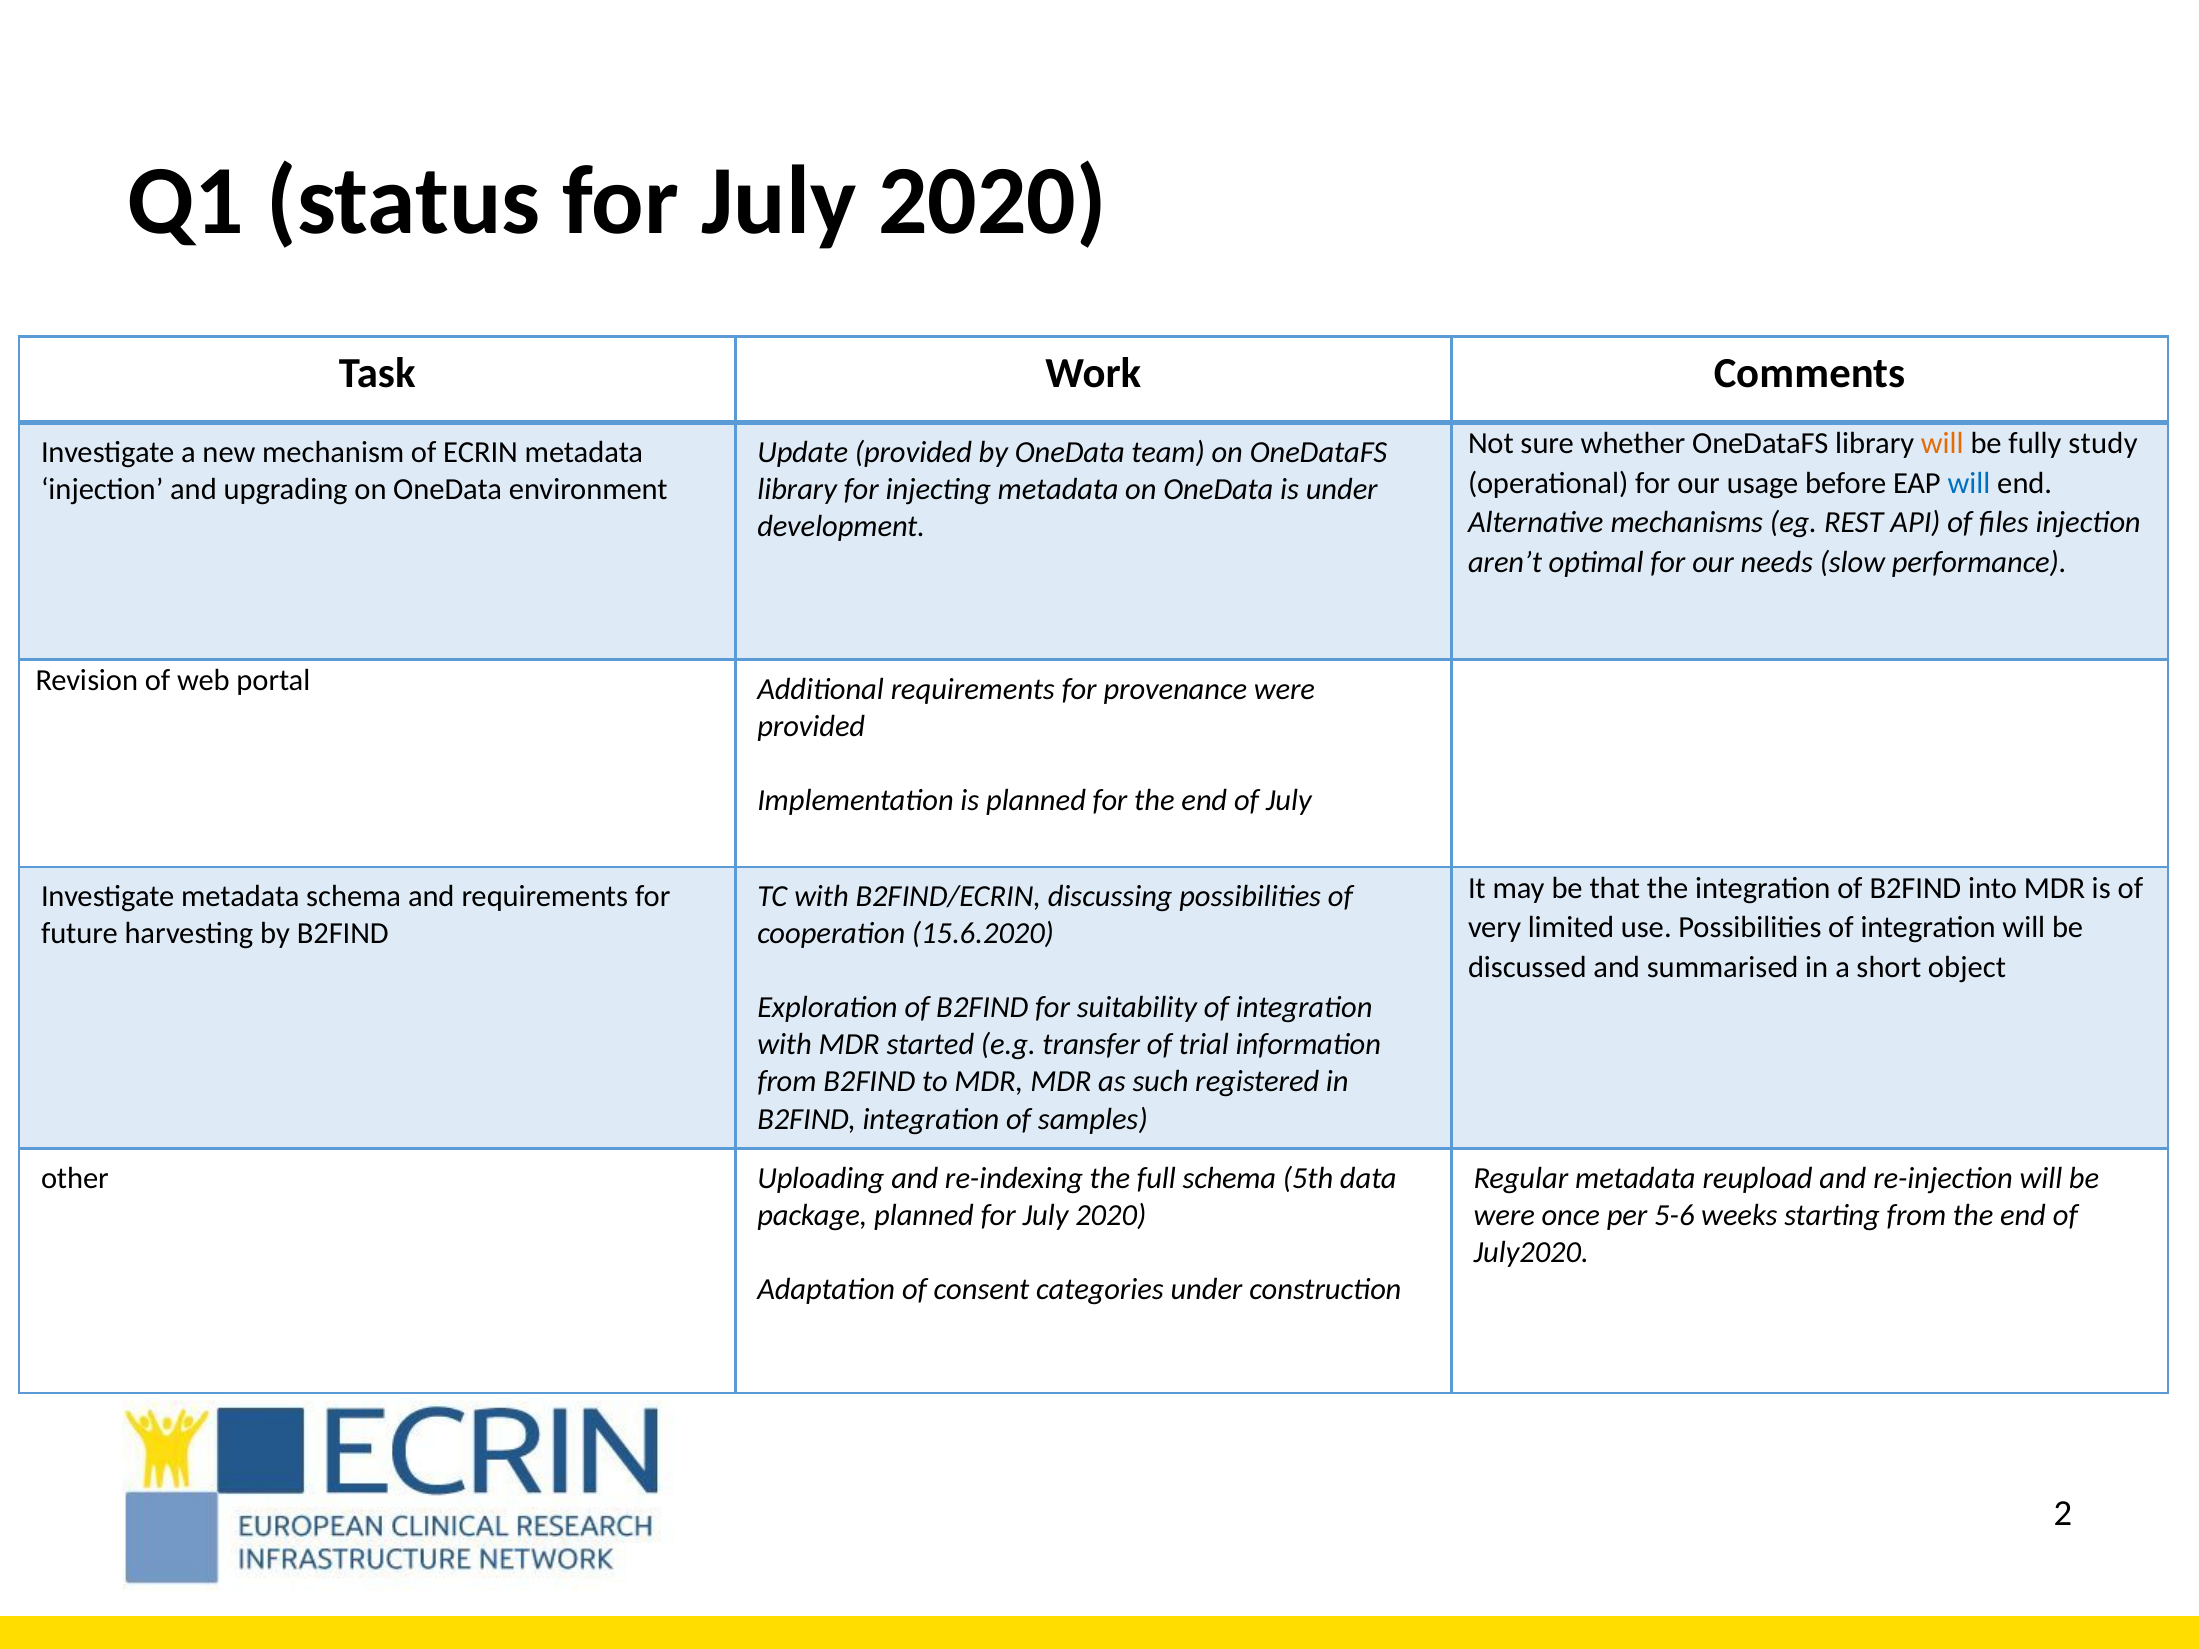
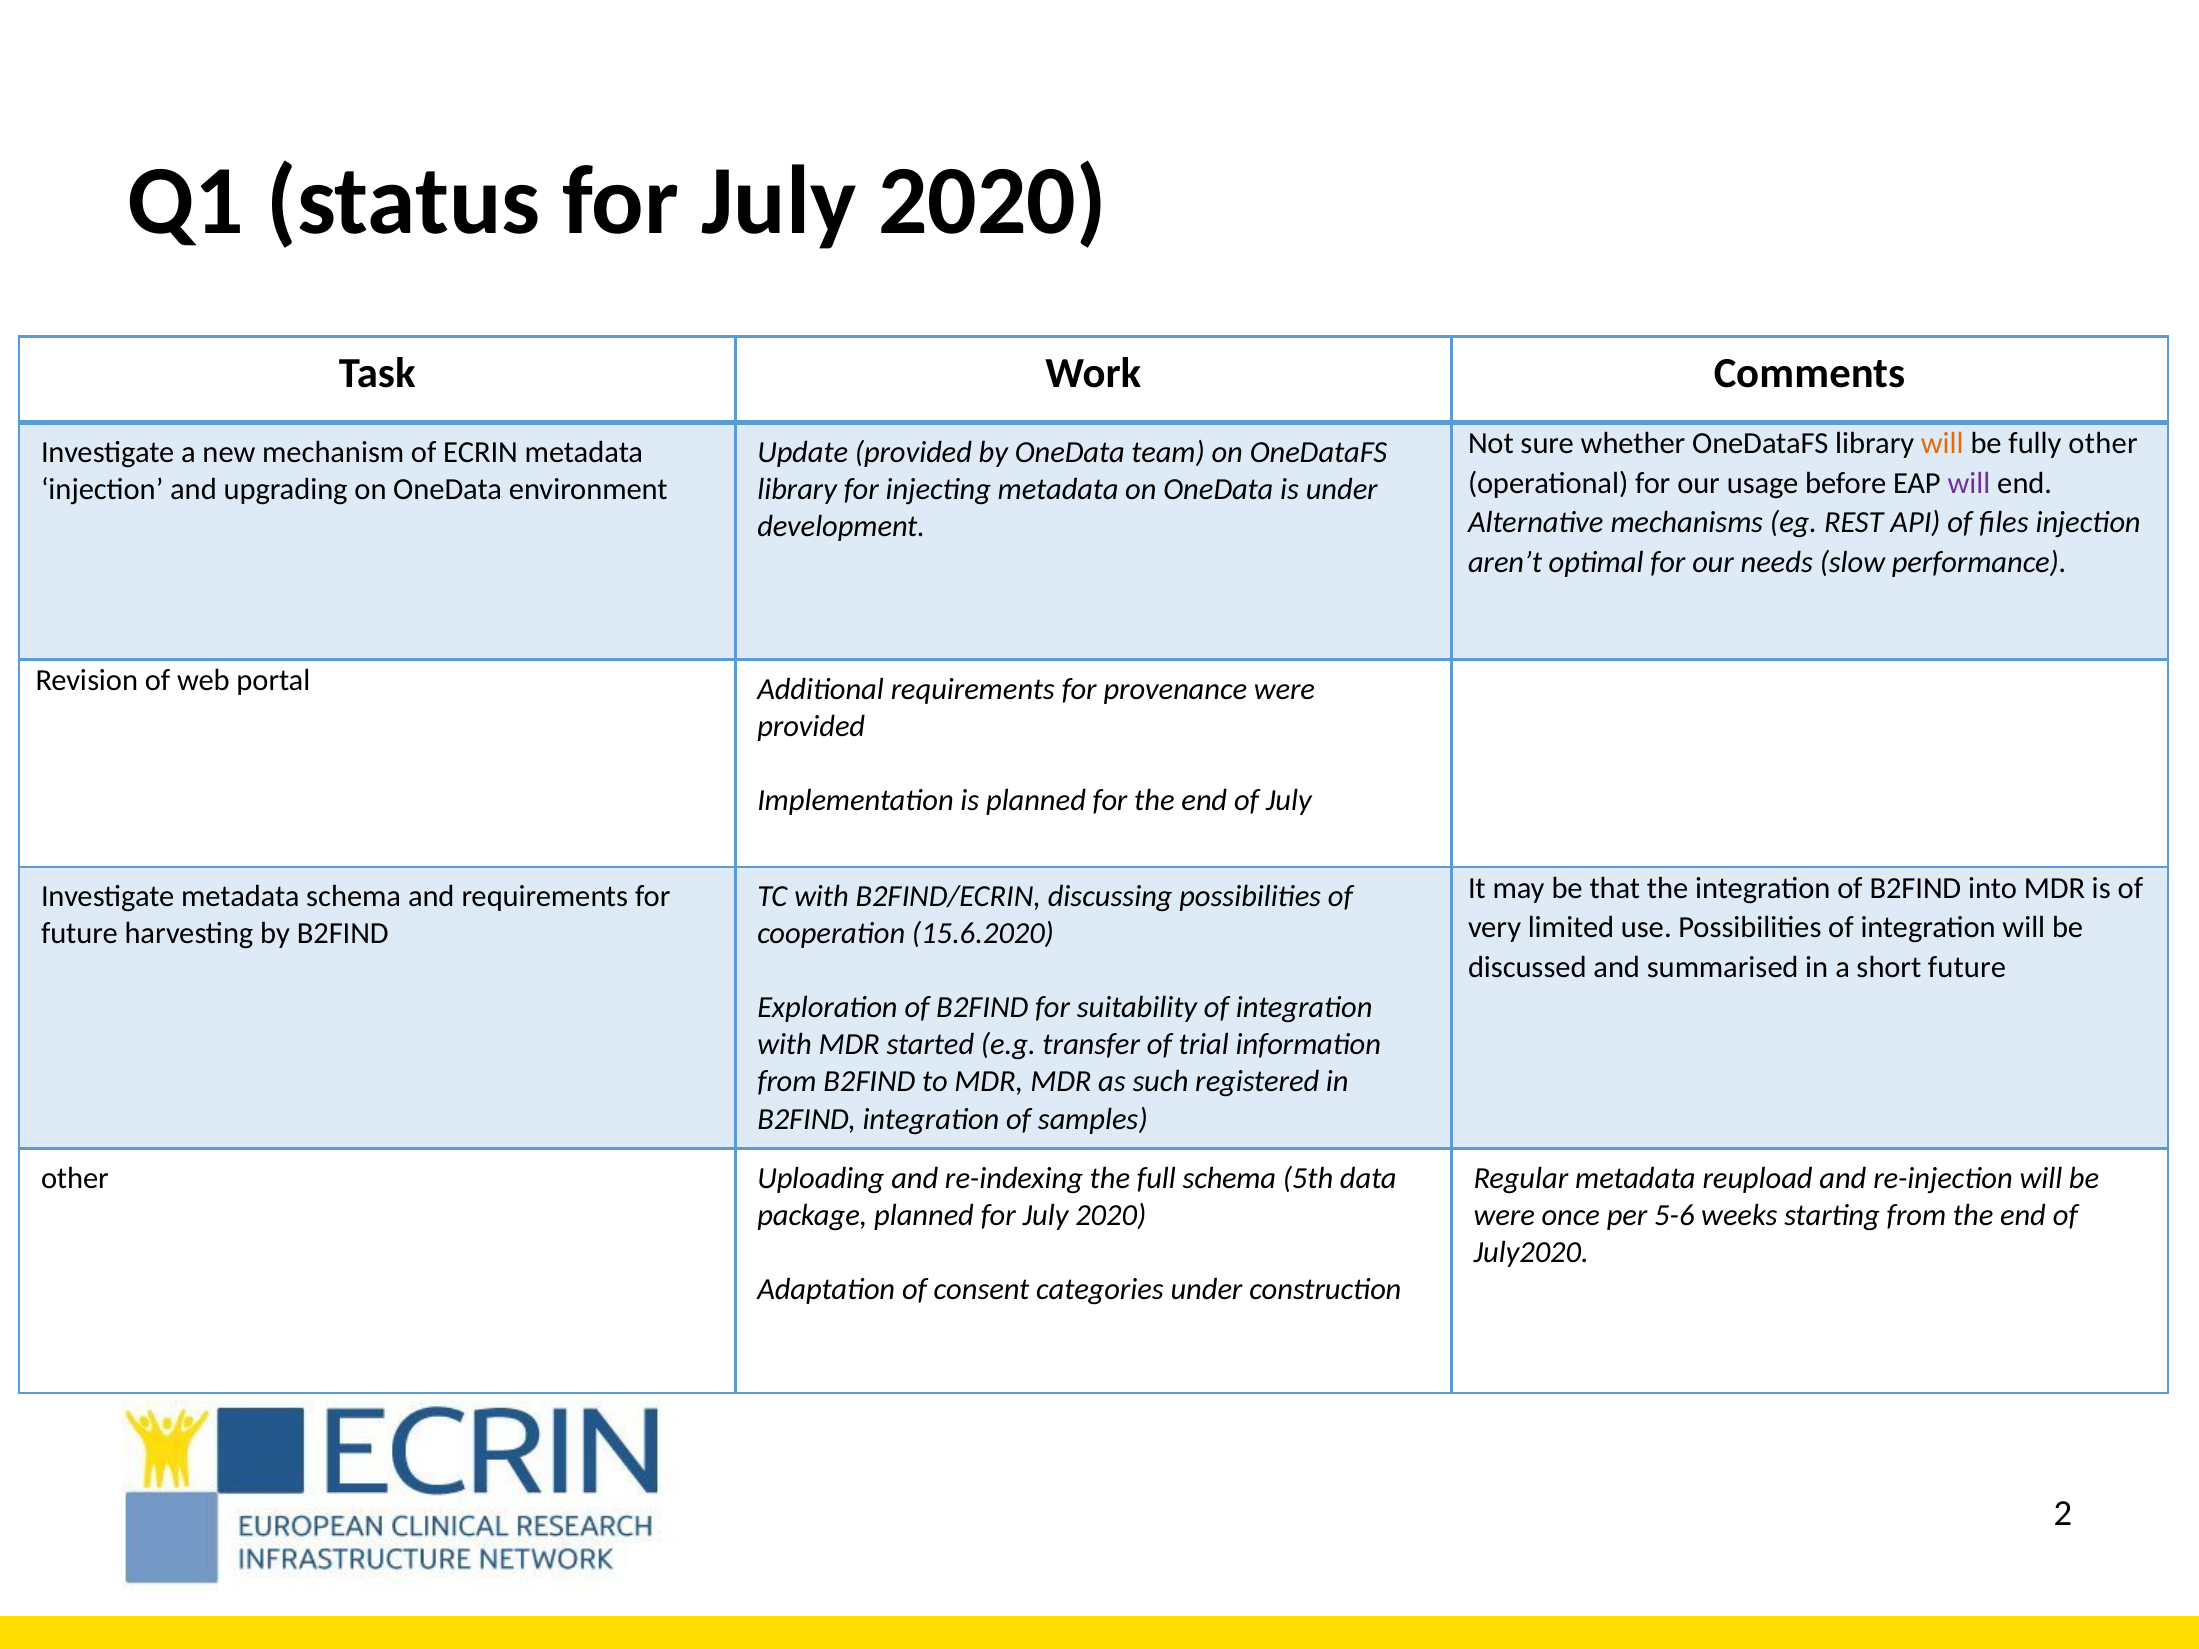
fully study: study -> other (2103, 444)
will colour: blue -> purple (1969, 483)
short object: object -> future (1967, 967)
